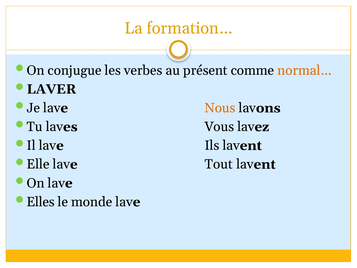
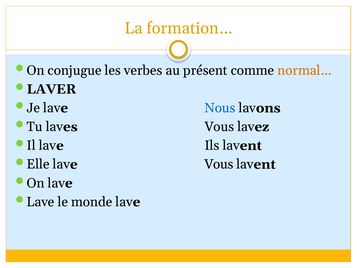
Nous colour: orange -> blue (220, 108)
Tout: Tout -> Vous (219, 164)
Elles: Elles -> Lave (41, 202)
